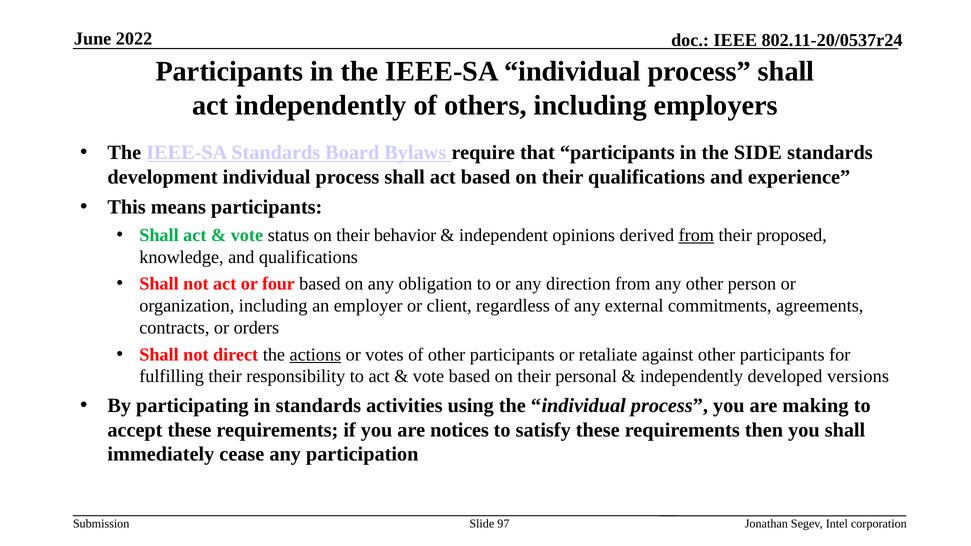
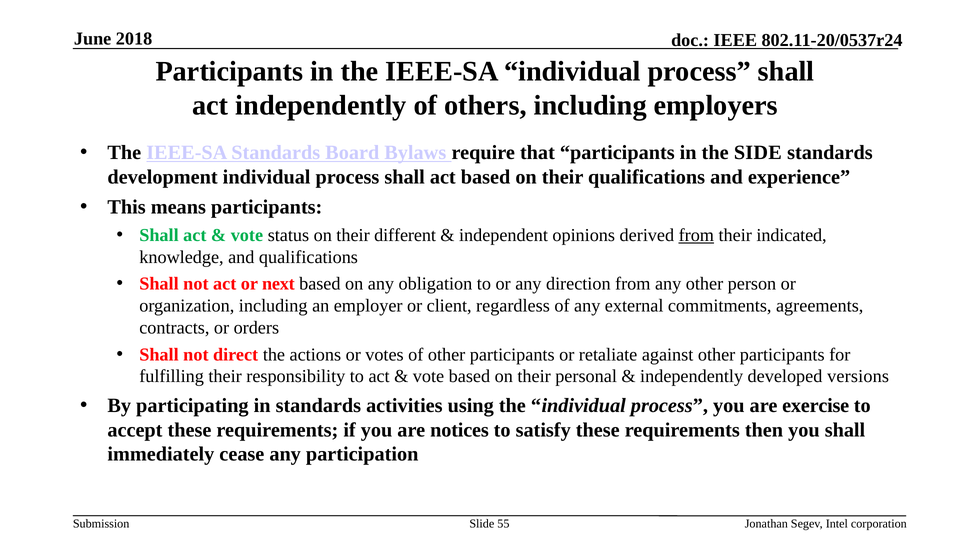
2022: 2022 -> 2018 (134, 39)
behavior: behavior -> different (405, 235)
proposed: proposed -> indicated (792, 235)
four: four -> next (278, 284)
actions underline: present -> none (315, 355)
making: making -> exercise (816, 406)
97: 97 -> 55 (503, 524)
